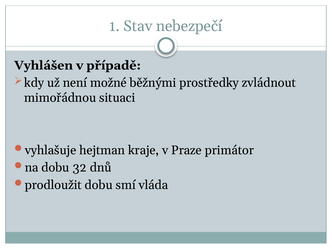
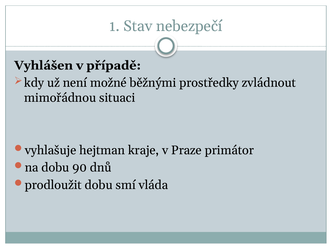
32: 32 -> 90 (80, 168)
